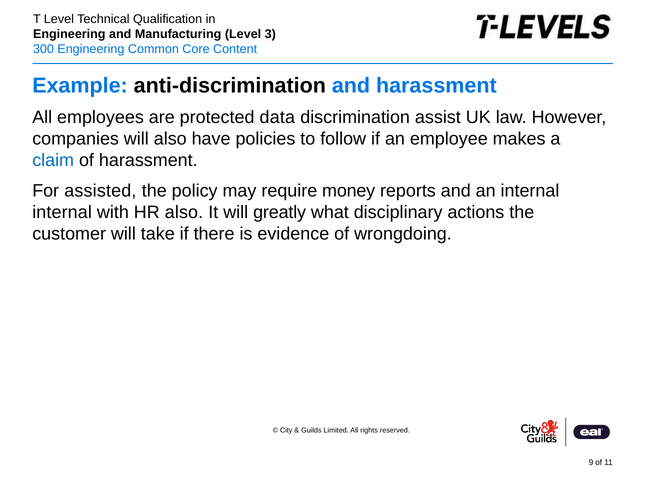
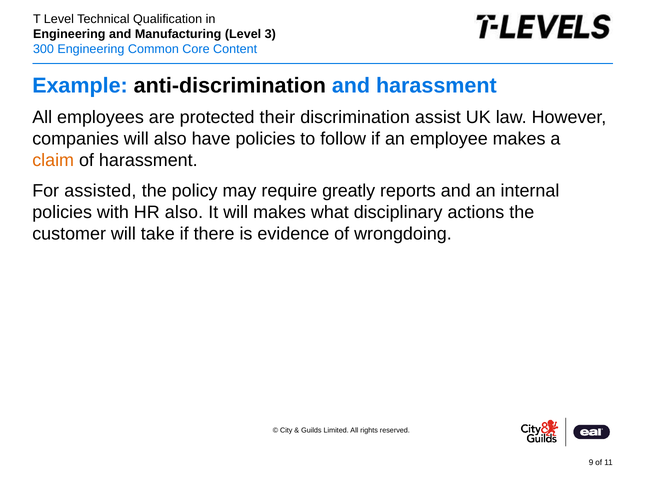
data: data -> their (277, 117)
claim colour: blue -> orange (53, 160)
money: money -> greatly (349, 191)
internal: internal -> policies (62, 212)
will greatly: greatly -> makes (280, 212)
